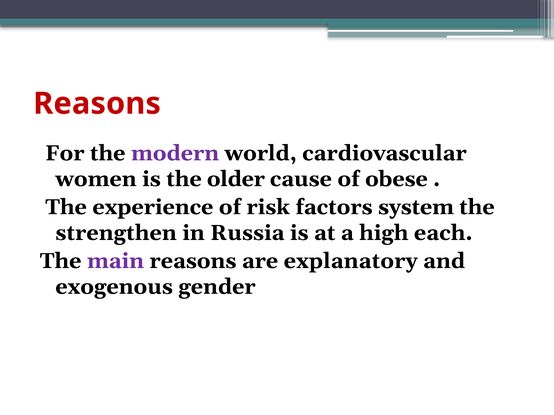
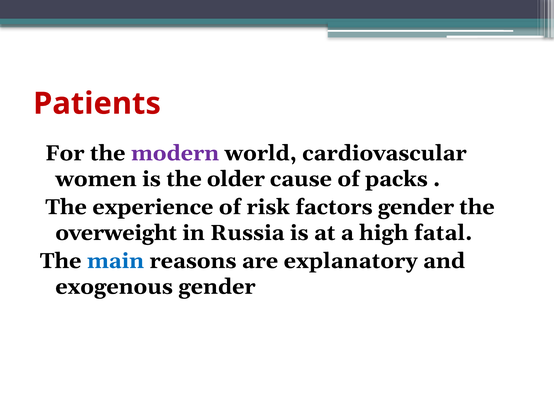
Reasons: Reasons -> Patients (97, 104)
obese: obese -> packs (396, 179)
factors system: system -> gender (416, 207)
strengthen: strengthen -> overweight (116, 233)
each: each -> fatal (443, 233)
main colour: purple -> blue (115, 261)
